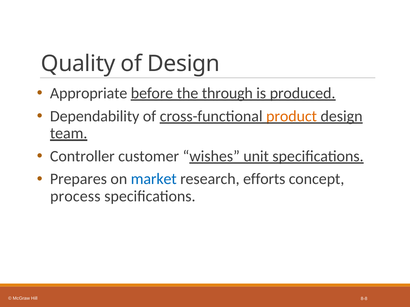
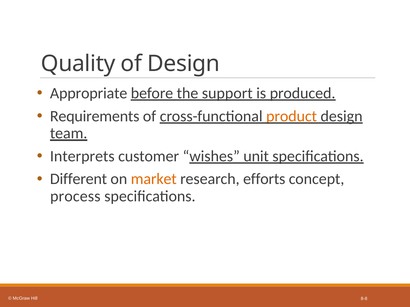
through: through -> support (227, 93)
Dependability: Dependability -> Requirements (95, 116)
Controller: Controller -> Interprets (82, 156)
Prepares: Prepares -> Different (79, 179)
market colour: blue -> orange (154, 179)
